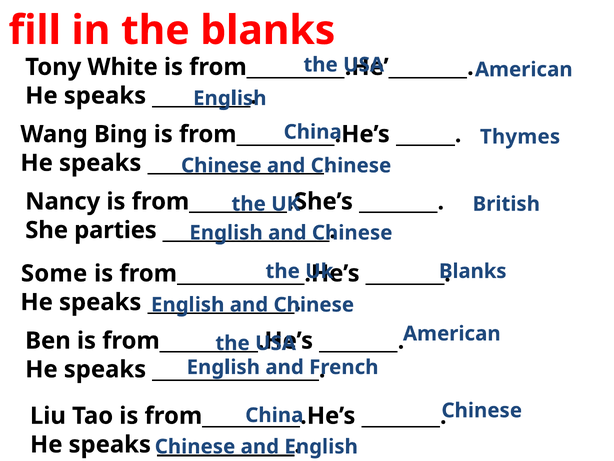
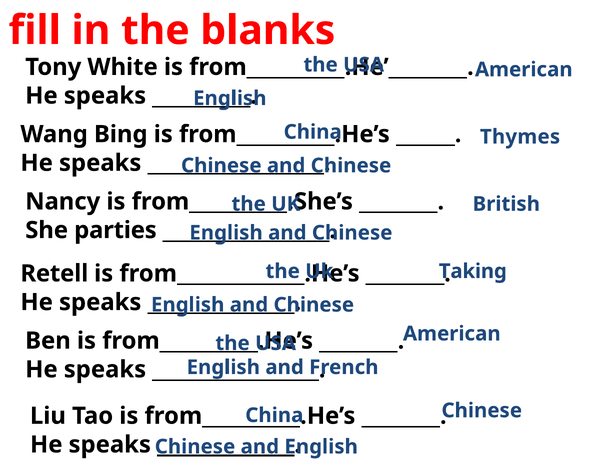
Blanks: Blanks -> Taking (473, 271)
Some: Some -> Retell (54, 273)
